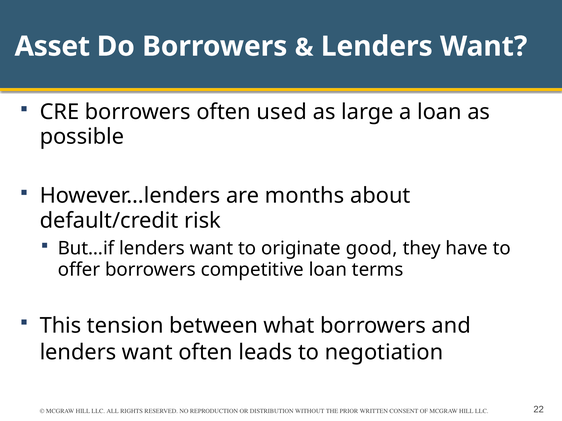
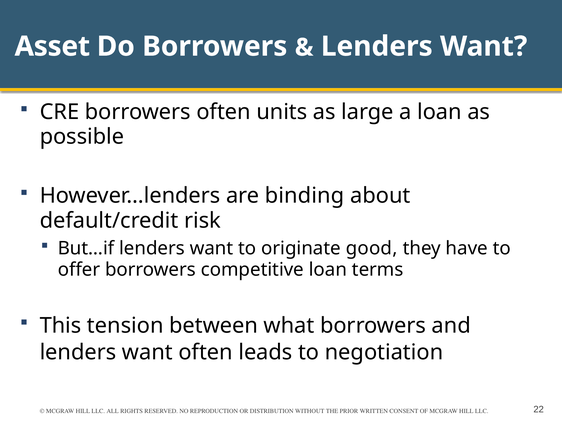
used: used -> units (282, 112)
months: months -> binding (305, 196)
